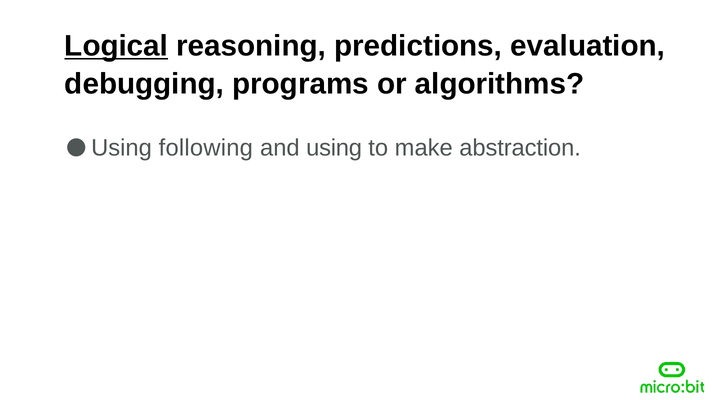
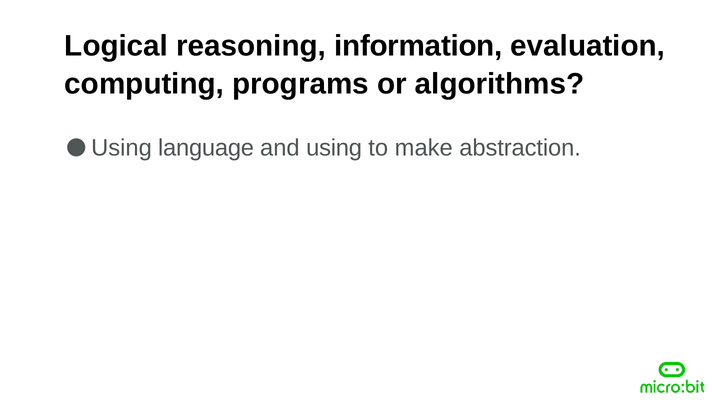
Logical underline: present -> none (116, 46)
predictions: predictions -> information (418, 46)
debugging: debugging -> computing (144, 84)
following: following -> language (206, 148)
